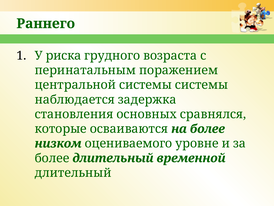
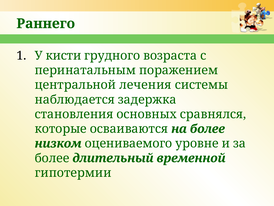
риска: риска -> кисти (63, 55)
центральной системы: системы -> лечения (145, 85)
длительный: длительный -> гипотермии (73, 172)
